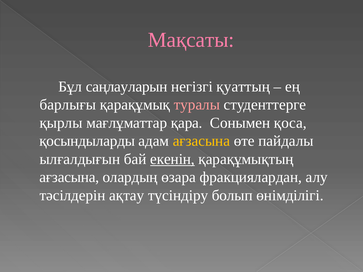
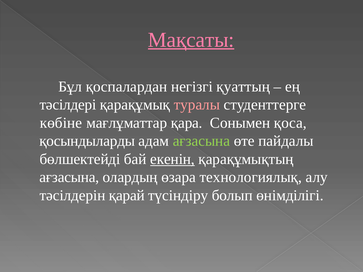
Мақсаты underline: none -> present (191, 40)
саңлауларын: саңлауларын -> қоспалардан (127, 87)
барлығы: барлығы -> тәсілдері (68, 105)
қырлы: қырлы -> көбіне (61, 123)
ағзасына colour: yellow -> light green (201, 141)
ылғалдығын: ылғалдығын -> бөлшектейді (80, 159)
фракциялардан: фракциялардан -> технологиялық (251, 177)
ақтау: ақтау -> қарай (127, 196)
